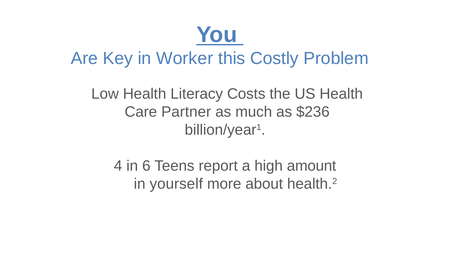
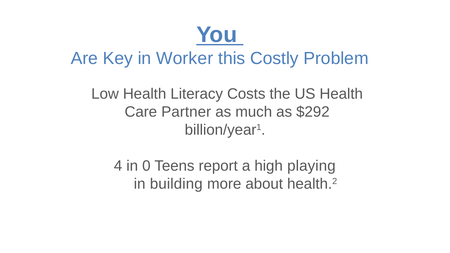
$236: $236 -> $292 (313, 112)
6: 6 -> 0 (146, 166)
amount: amount -> playing (311, 166)
yourself: yourself -> building (176, 184)
